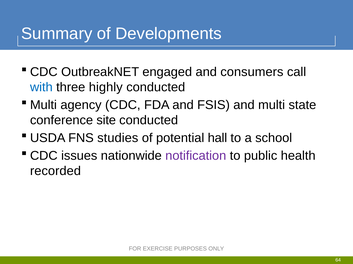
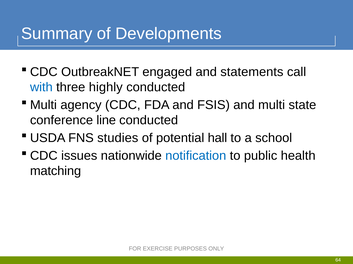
consumers: consumers -> statements (252, 72)
site: site -> line (106, 120)
notification colour: purple -> blue (196, 156)
recorded: recorded -> matching (56, 171)
